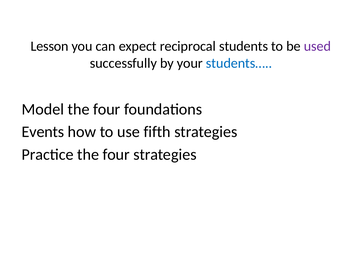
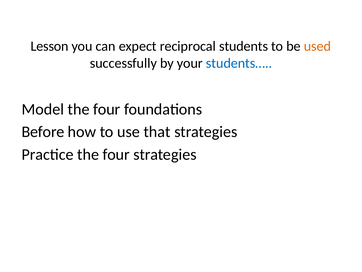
used colour: purple -> orange (317, 46)
Events: Events -> Before (43, 132)
fifth: fifth -> that (157, 132)
